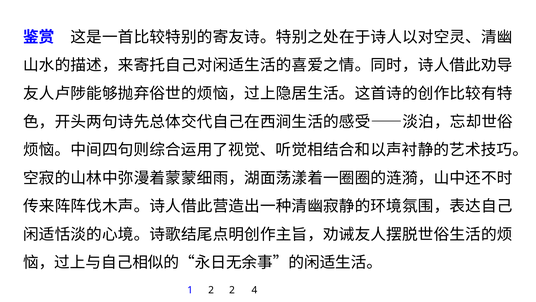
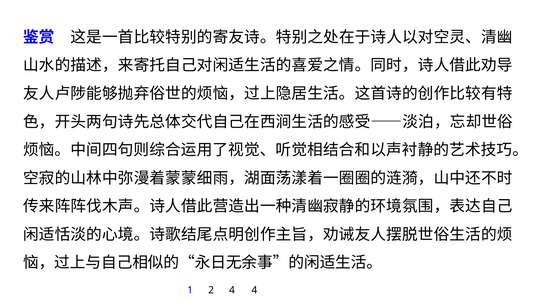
2 2: 2 -> 4 (232, 290)
